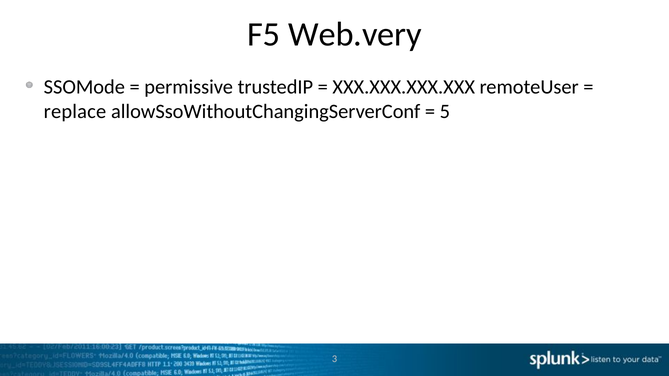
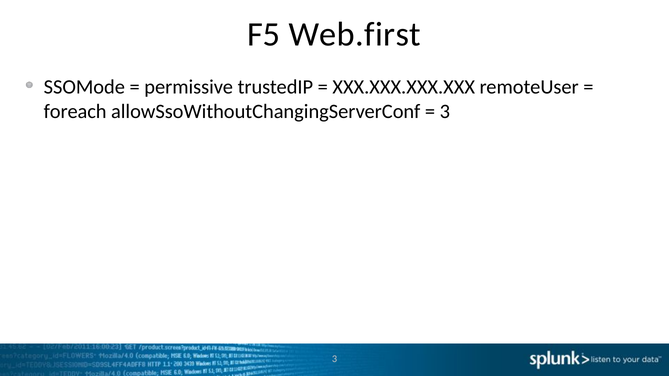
Web.very: Web.very -> Web.first (355, 34)
replace: replace -> foreach (75, 112)
5: 5 -> 3 (445, 112)
